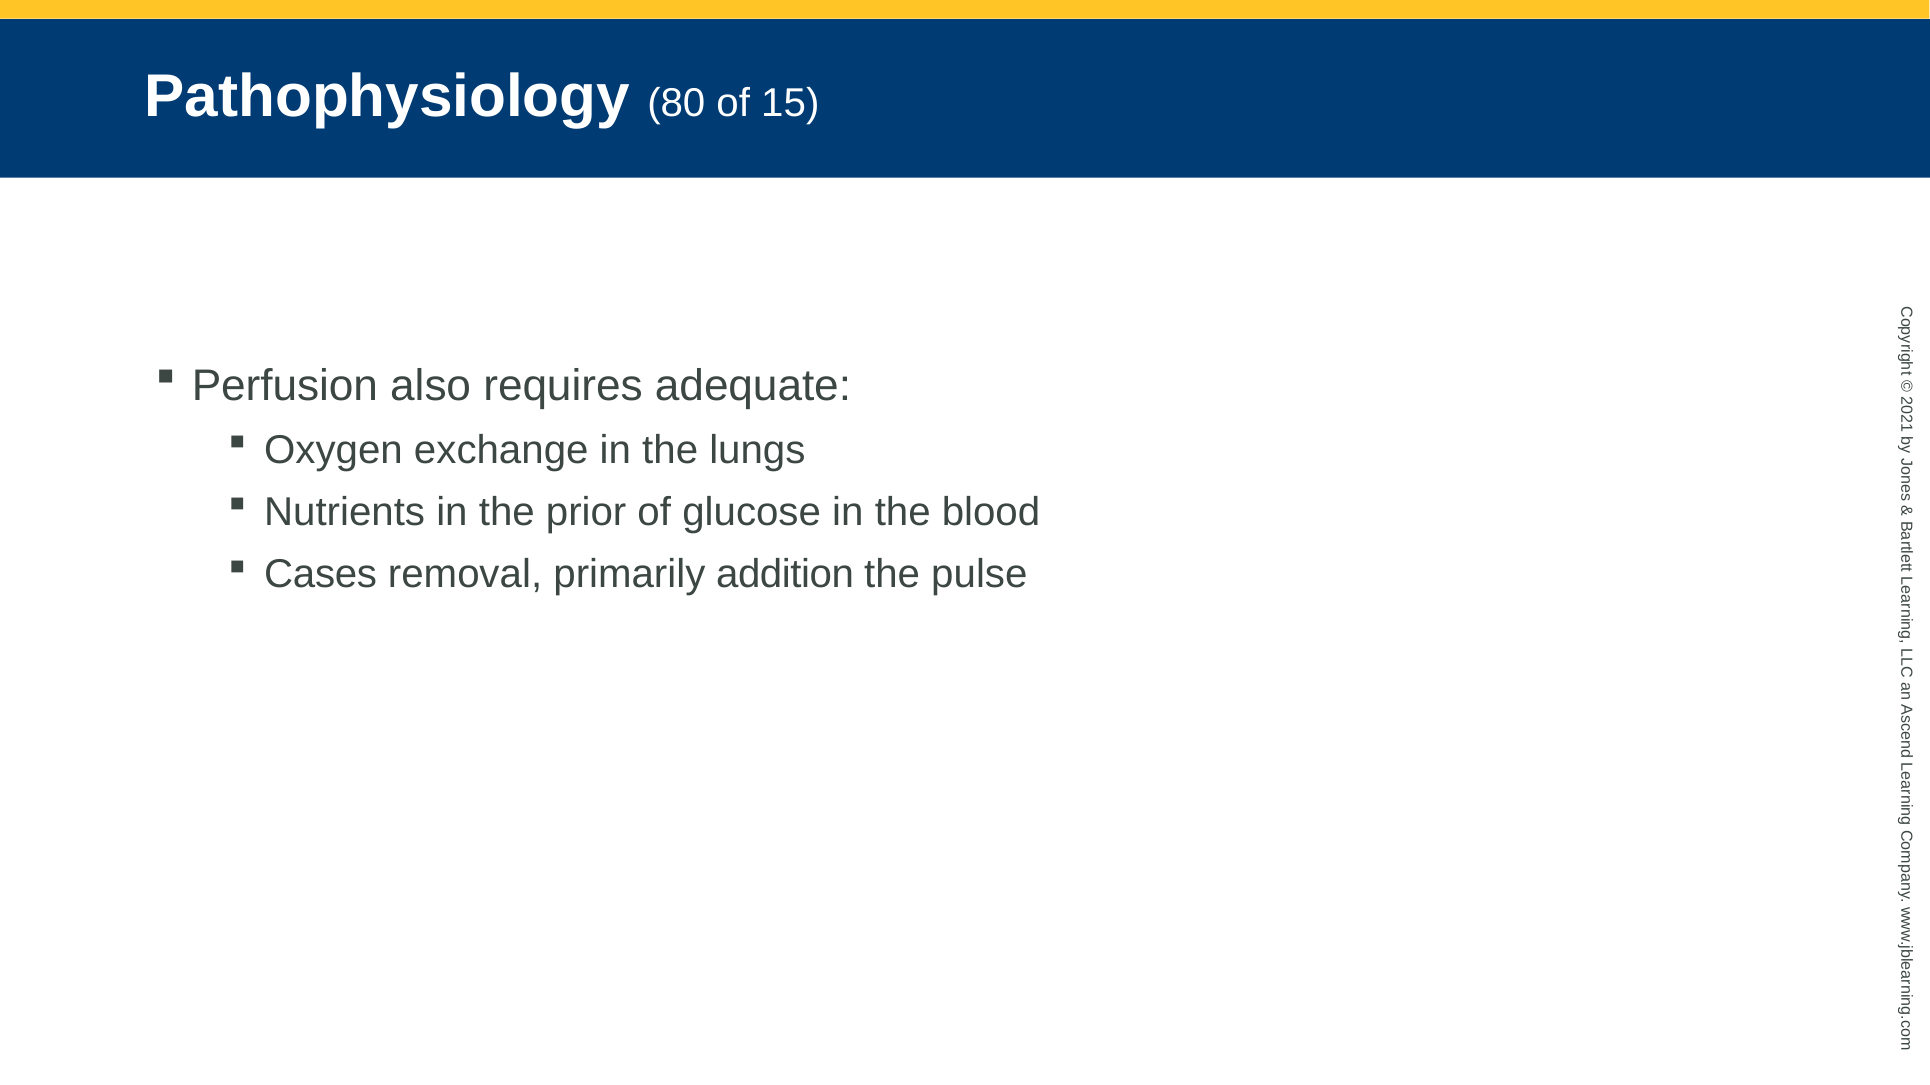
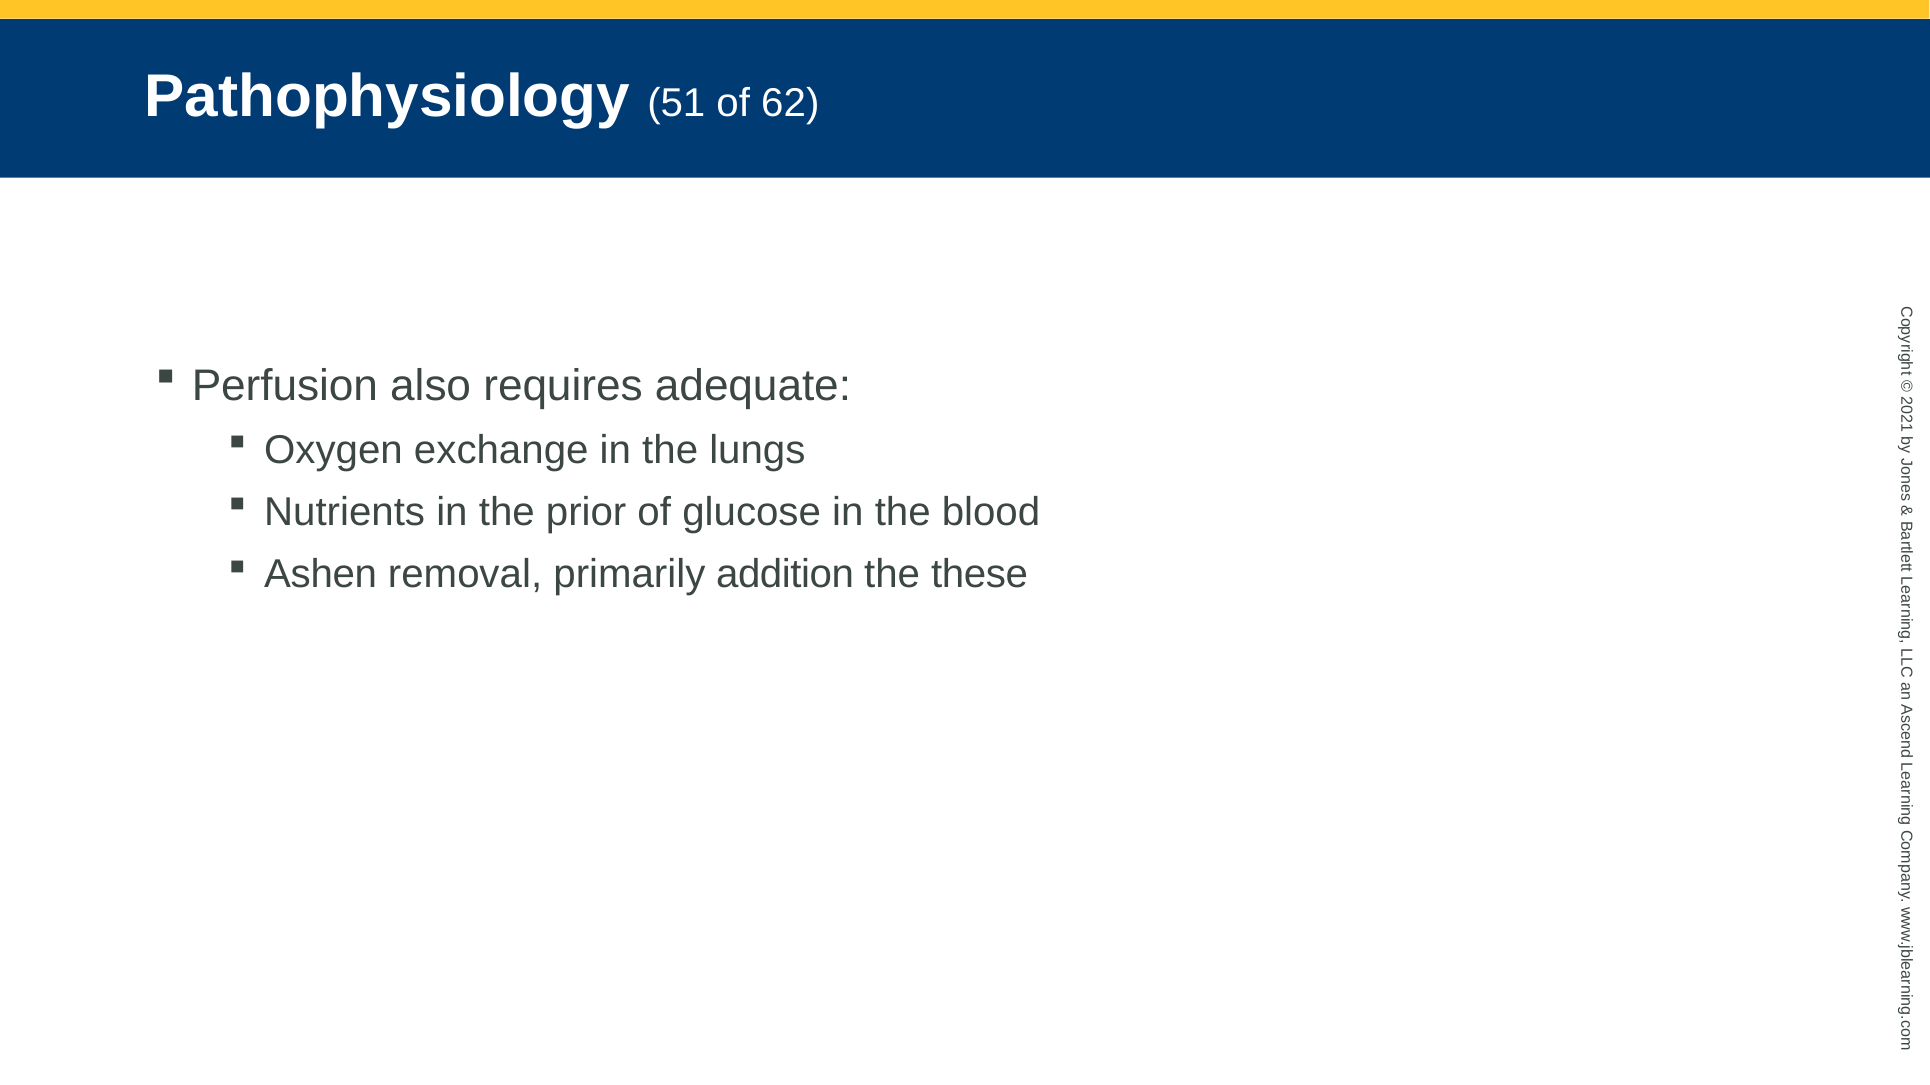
80: 80 -> 51 (676, 104)
15: 15 -> 62 (790, 104)
Cases: Cases -> Ashen (321, 575)
pulse: pulse -> these (980, 575)
